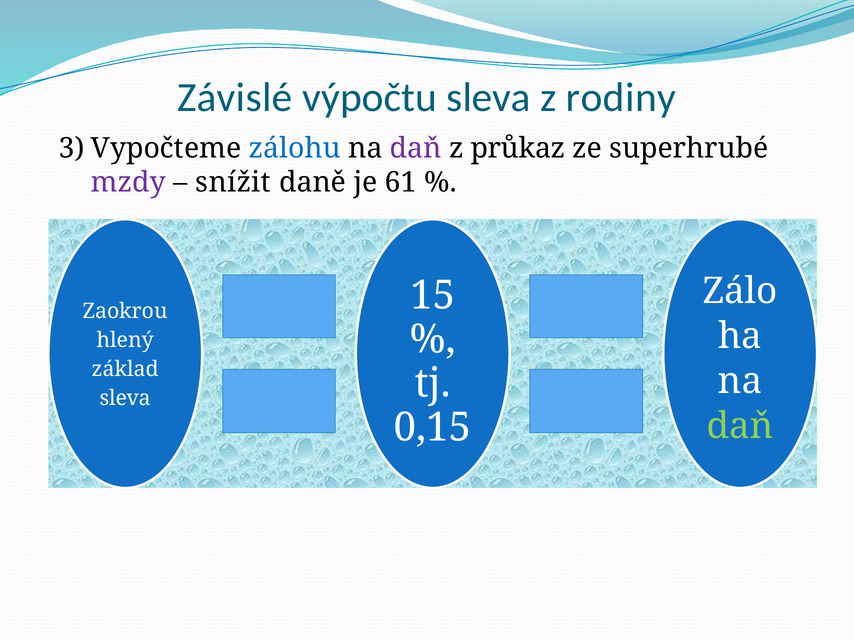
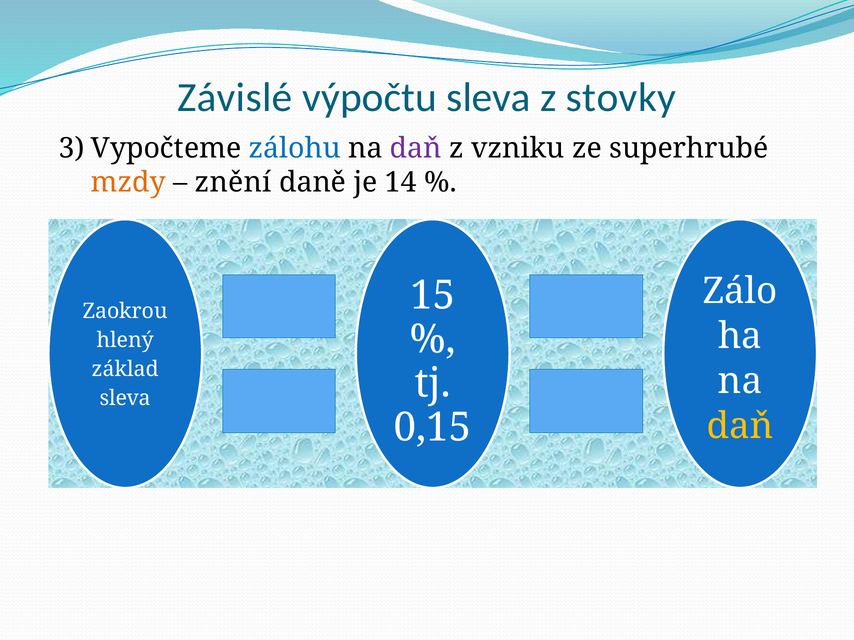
rodiny: rodiny -> stovky (621, 98)
průkaz: průkaz -> vzniku (518, 148)
mzdy colour: purple -> orange (128, 183)
snížit: snížit -> znění (233, 183)
61: 61 -> 14 (401, 183)
daň colour: light green -> yellow (740, 426)
